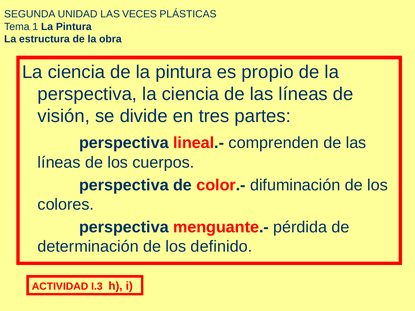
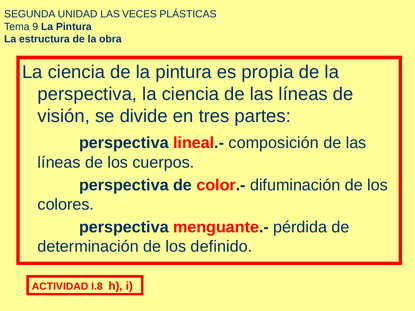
1: 1 -> 9 (35, 27)
propio: propio -> propia (268, 72)
comprenden: comprenden -> composición (274, 143)
I.3: I.3 -> I.8 (97, 287)
